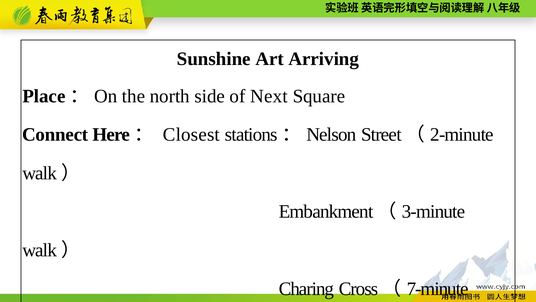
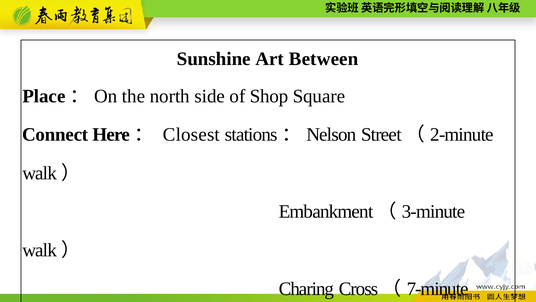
Arriving: Arriving -> Between (324, 59)
Next: Next -> Shop (269, 96)
